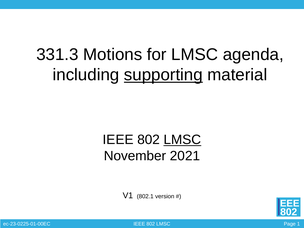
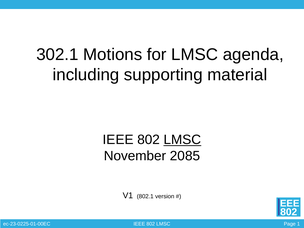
331.3: 331.3 -> 302.1 (57, 55)
supporting underline: present -> none (163, 75)
2021: 2021 -> 2085 (185, 156)
